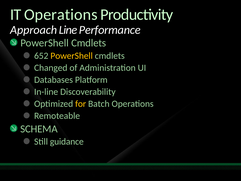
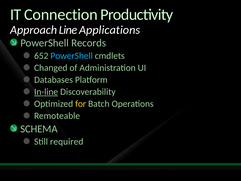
IT Operations: Operations -> Connection (61, 15)
Performance: Performance -> Applications (110, 30)
Cmdlets: Cmdlets -> Records (89, 43)
PowerShell colour: yellow -> light blue (72, 56)
In-line underline: none -> present (46, 92)
guidance: guidance -> required (67, 141)
